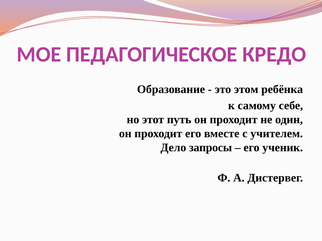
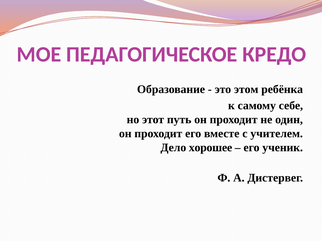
запросы: запросы -> хорошее (211, 148)
